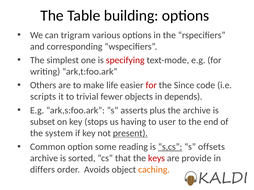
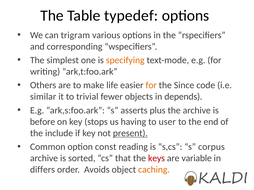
building: building -> typedef (131, 16)
specifying colour: red -> orange (125, 60)
for colour: red -> orange (151, 85)
scripts: scripts -> similar (43, 97)
subset: subset -> before (43, 122)
system: system -> include (59, 133)
some: some -> const (106, 147)
s,cs underline: present -> none (170, 147)
offsets: offsets -> corpus (211, 147)
provide: provide -> variable (197, 159)
